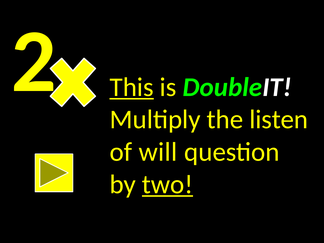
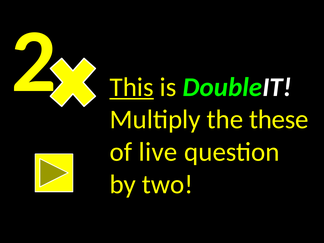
listen: listen -> these (279, 120)
will: will -> live (158, 152)
two underline: present -> none (168, 184)
